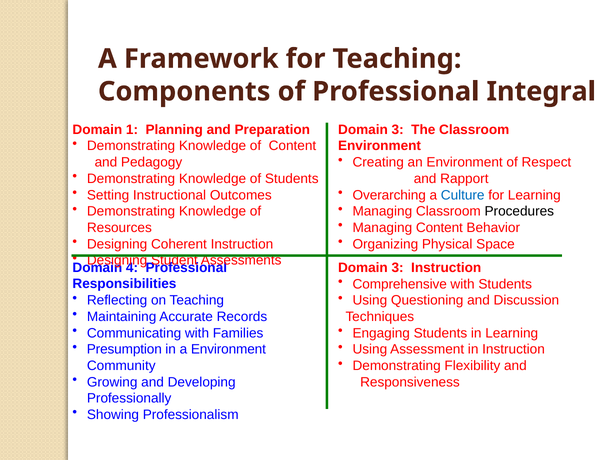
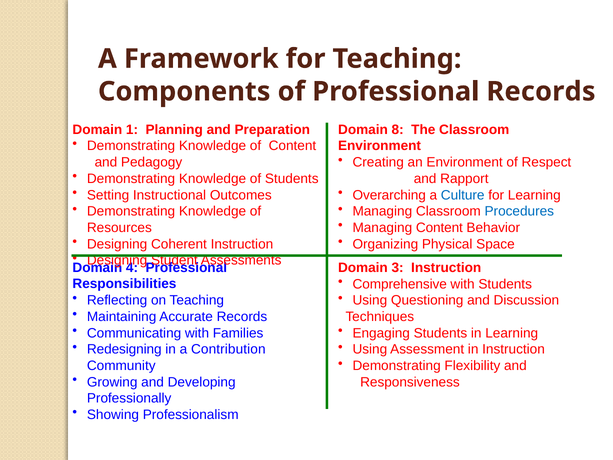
Professional Integral: Integral -> Records (541, 91)
3: 3 -> 8 (398, 130)
Procedures colour: black -> blue (519, 211)
Presumption: Presumption -> Redesigning (124, 349)
a Environment: Environment -> Contribution (228, 349)
